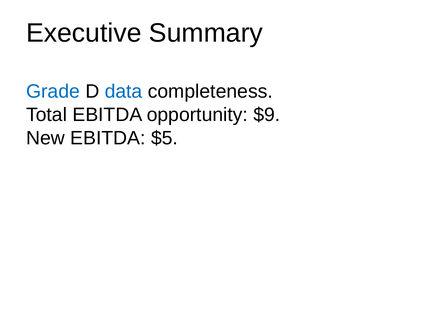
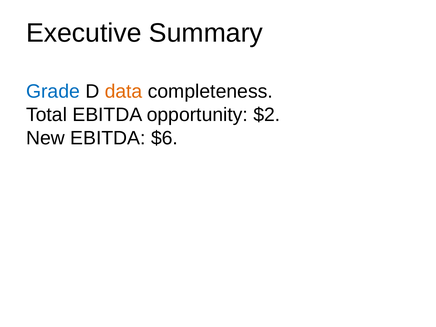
data colour: blue -> orange (124, 91)
$9: $9 -> $2 (267, 115)
$5: $5 -> $6 (164, 138)
